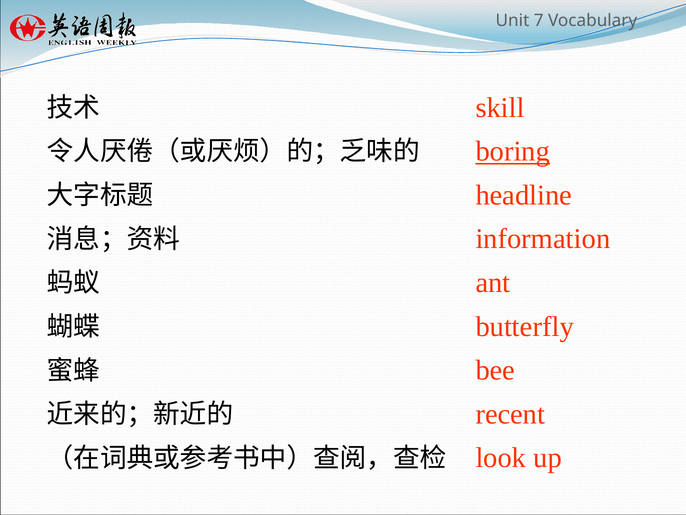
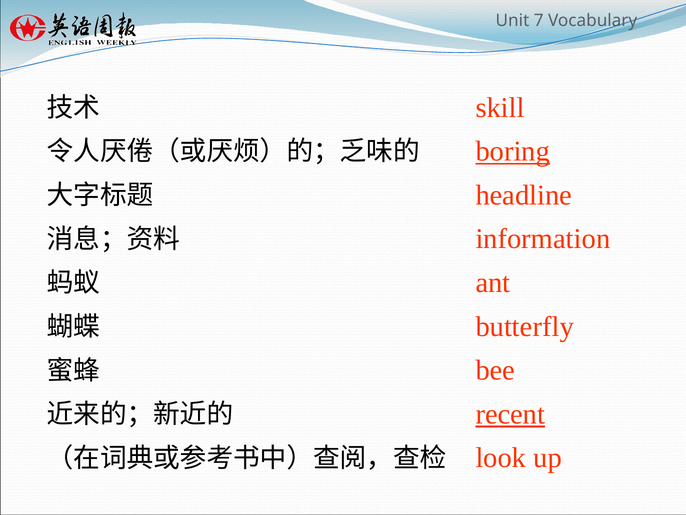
recent underline: none -> present (510, 414)
